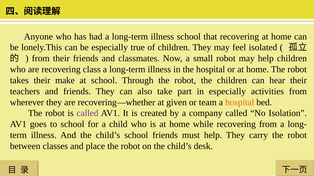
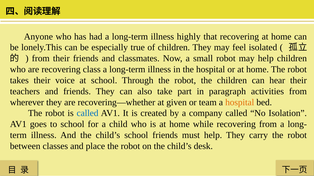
illness school: school -> highly (189, 37)
make: make -> voice (65, 81)
in especially: especially -> paragraph (227, 92)
called colour: purple -> blue (88, 114)
